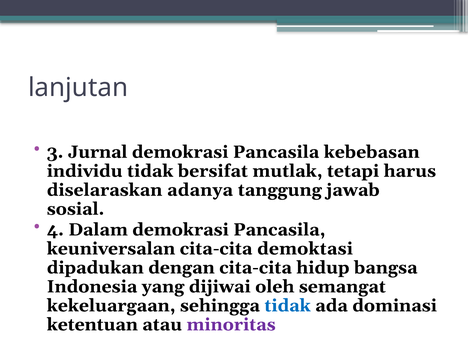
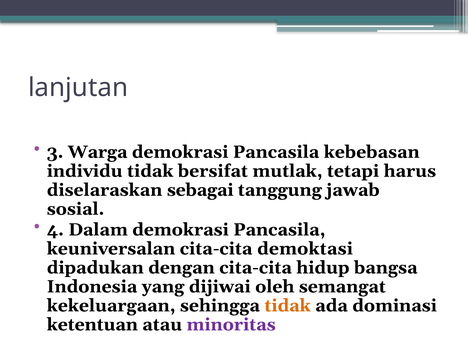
Jurnal: Jurnal -> Warga (98, 152)
adanya: adanya -> sebagai (200, 190)
tidak colour: blue -> orange (288, 306)
